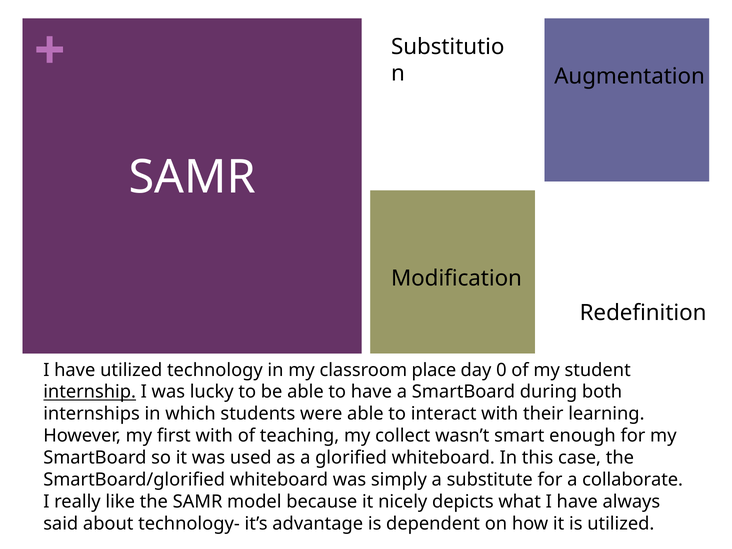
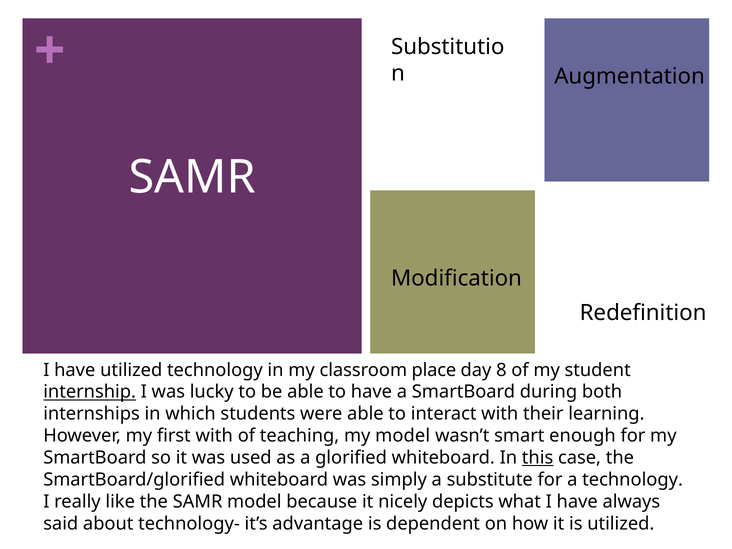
0: 0 -> 8 (501, 370)
my collect: collect -> model (403, 436)
this underline: none -> present (538, 458)
a collaborate: collaborate -> technology (633, 480)
